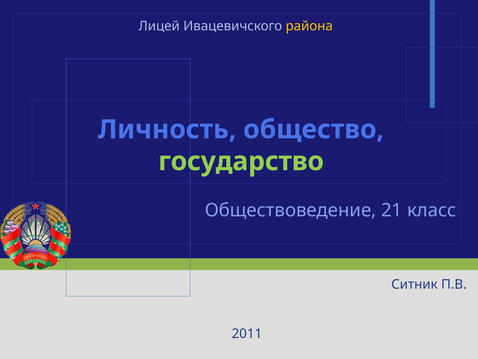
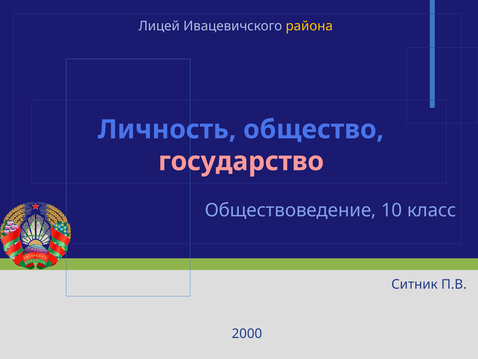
государство colour: light green -> pink (241, 161)
21: 21 -> 10 (392, 210)
2011: 2011 -> 2000 (247, 333)
